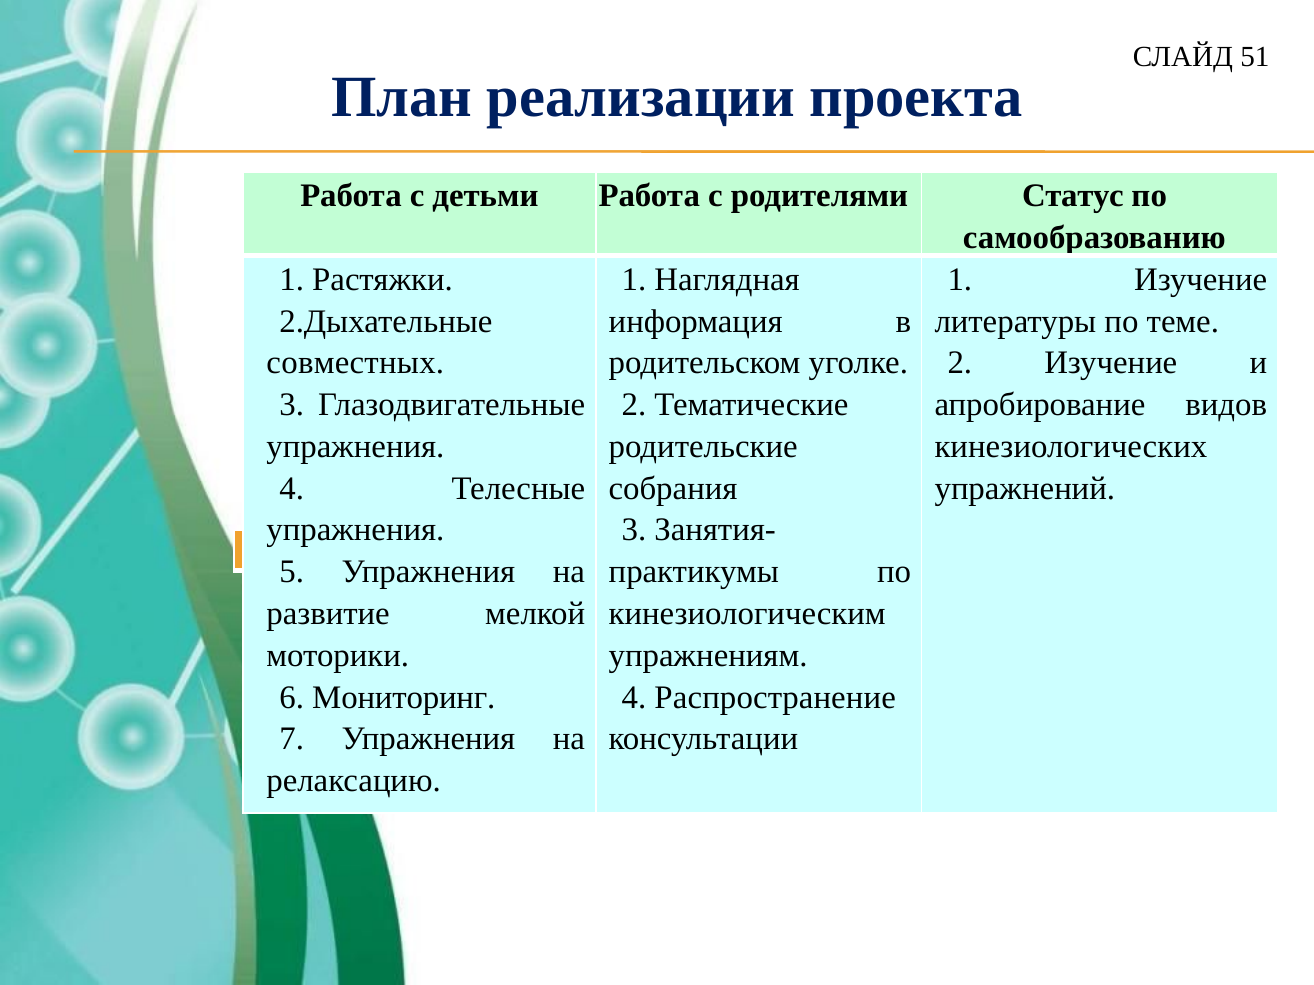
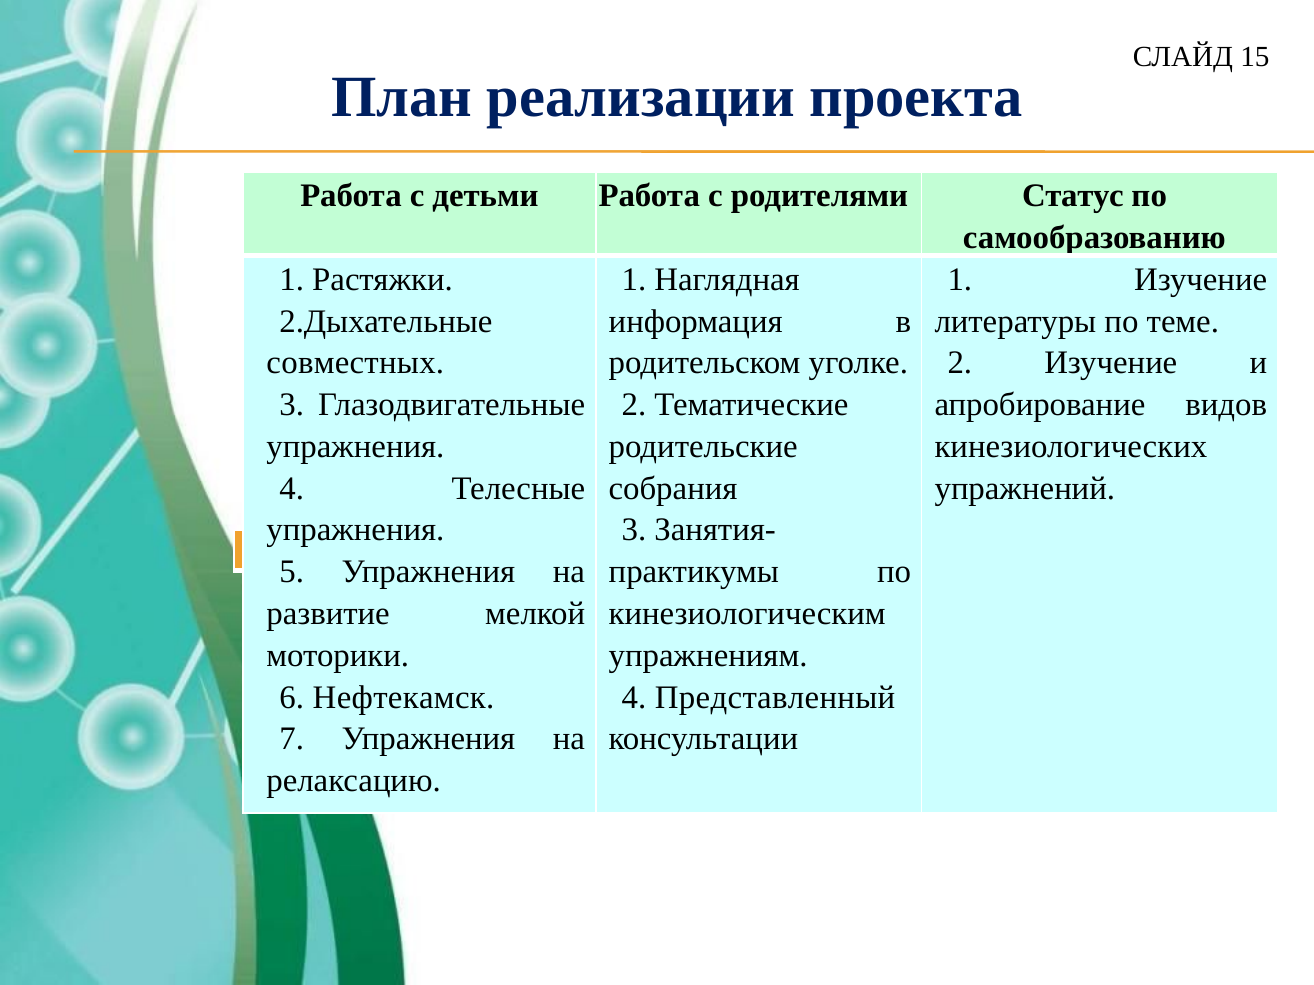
51: 51 -> 15 (1255, 57)
Мониторинг: Мониторинг -> Нефтекамск (404, 698)
Распространение: Распространение -> Представленный (775, 698)
